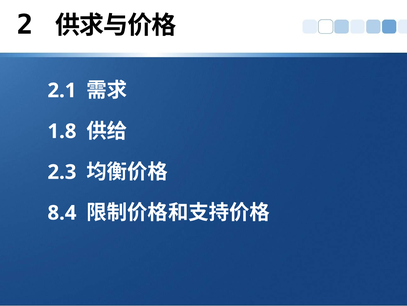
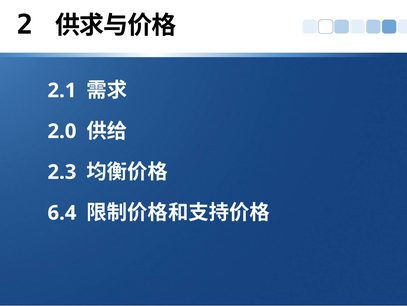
1.8: 1.8 -> 2.0 (62, 131)
8.4: 8.4 -> 6.4 (62, 212)
